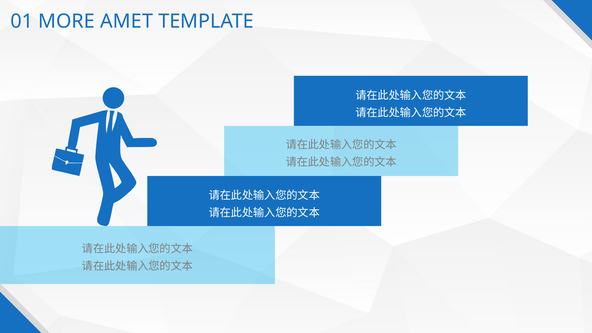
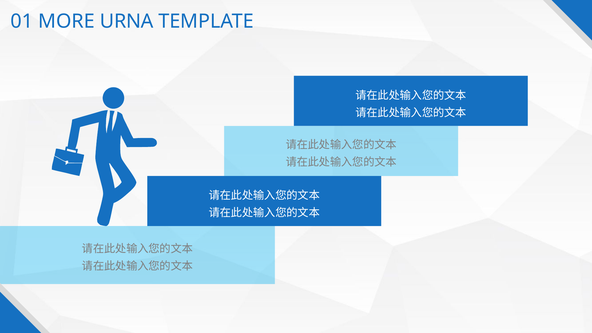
AMET: AMET -> URNA (127, 21)
